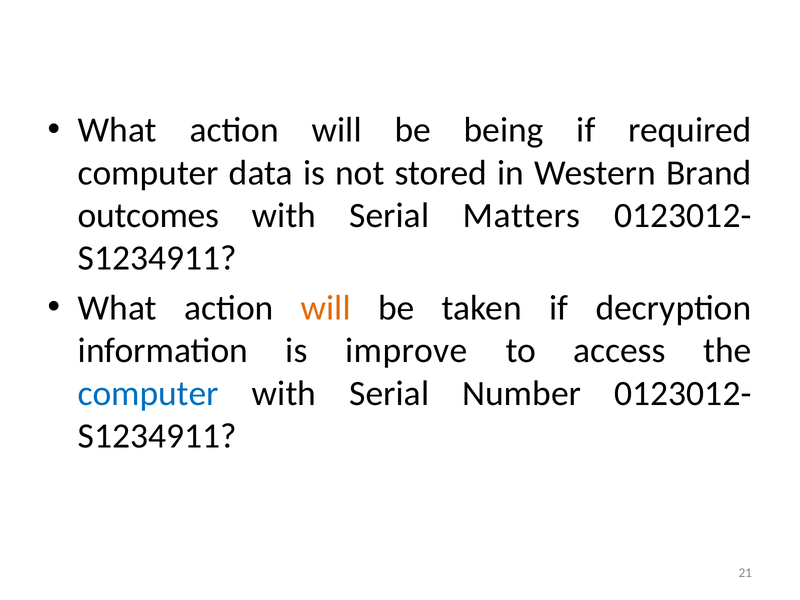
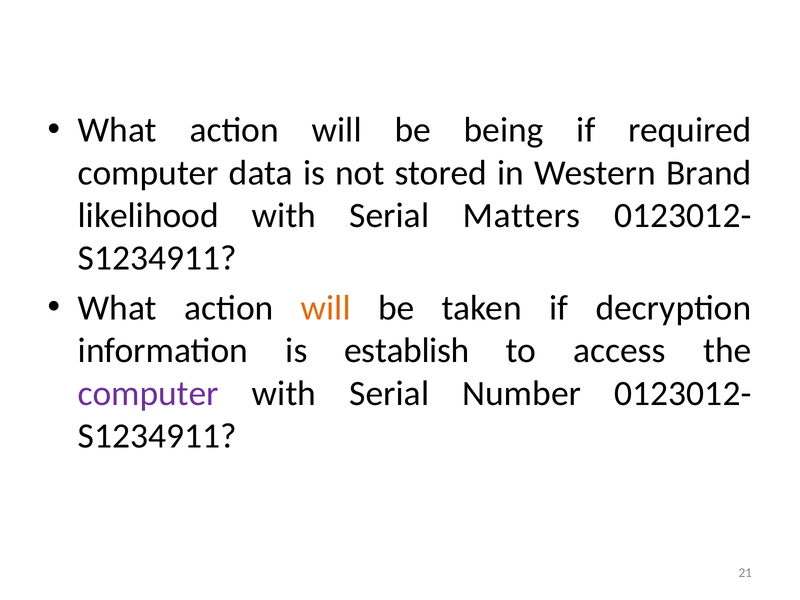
outcomes: outcomes -> likelihood (148, 215)
improve: improve -> establish (407, 351)
computer colour: blue -> purple (148, 393)
